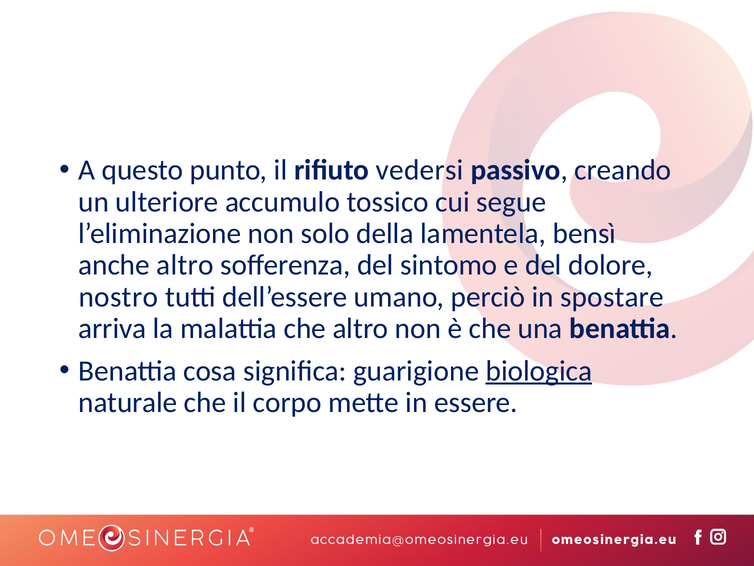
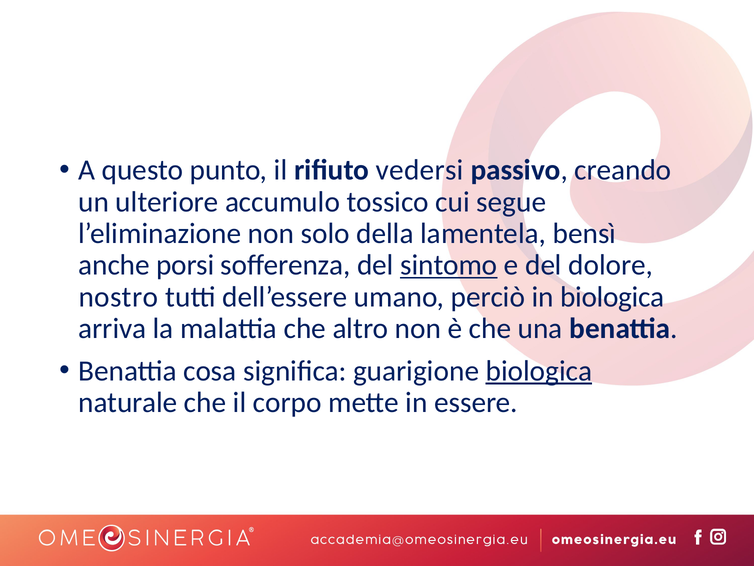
anche altro: altro -> porsi (185, 265)
sintomo underline: none -> present (449, 265)
in spostare: spostare -> biologica (612, 297)
